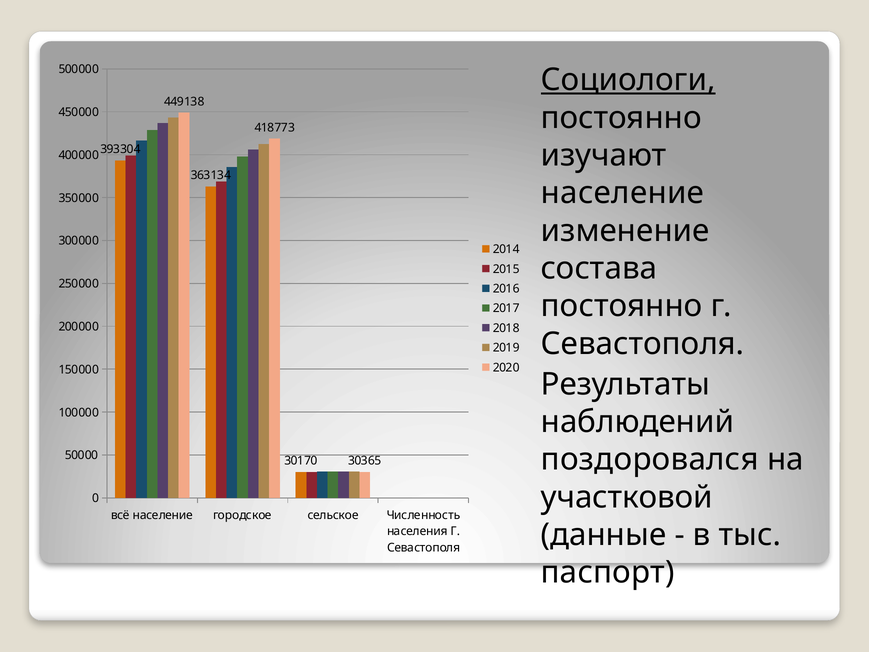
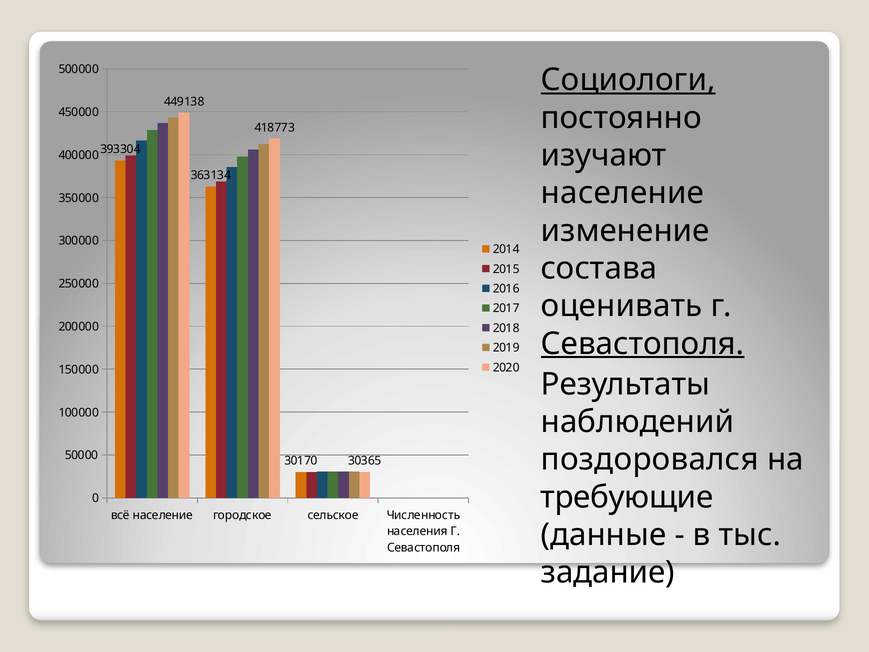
постоянно: постоянно -> оценивать (622, 306)
Севастополя underline: none -> present (643, 344)
участковой: участковой -> требующие (627, 497)
паспорт: паспорт -> задание (608, 572)
